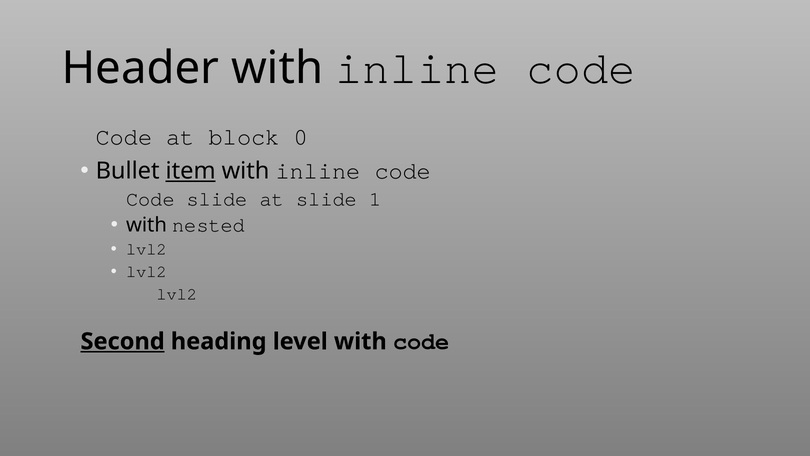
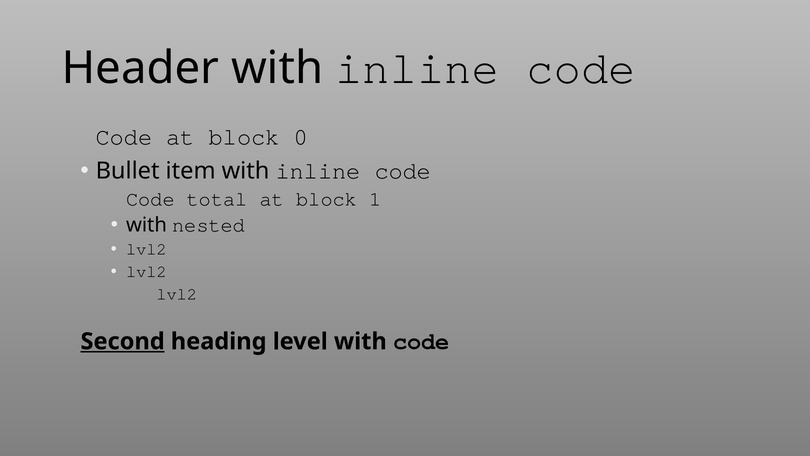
item underline: present -> none (191, 171)
Code slide: slide -> total (217, 199)
slide: slide -> block (327, 199)
